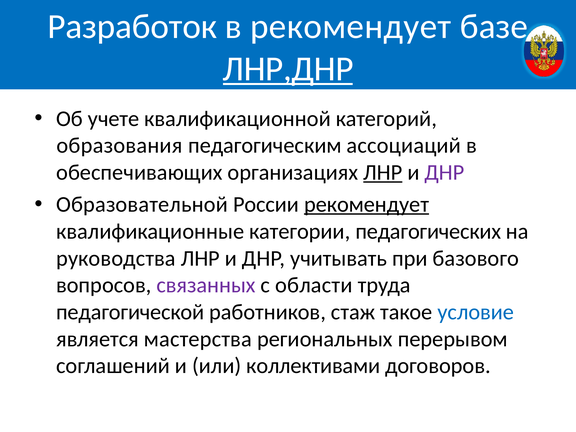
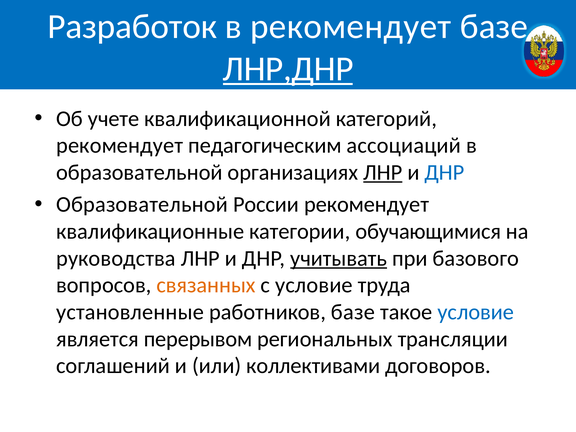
образования: образования -> рекомендует (120, 146)
обеспечивающих: обеспечивающих -> образовательной (139, 172)
ДНР colour: purple -> blue (445, 172)
рекомендует underline: present -> none (367, 205)
педагогических: педагогических -> обучающимися (428, 231)
учитывать underline: none -> present (339, 258)
связанных colour: purple -> orange (206, 285)
с области: области -> условие (314, 285)
педагогической: педагогической -> установленные (130, 312)
работников стаж: стаж -> базе (353, 312)
мастерства: мастерства -> перерывом (198, 339)
перерывом: перерывом -> трансляции (453, 339)
